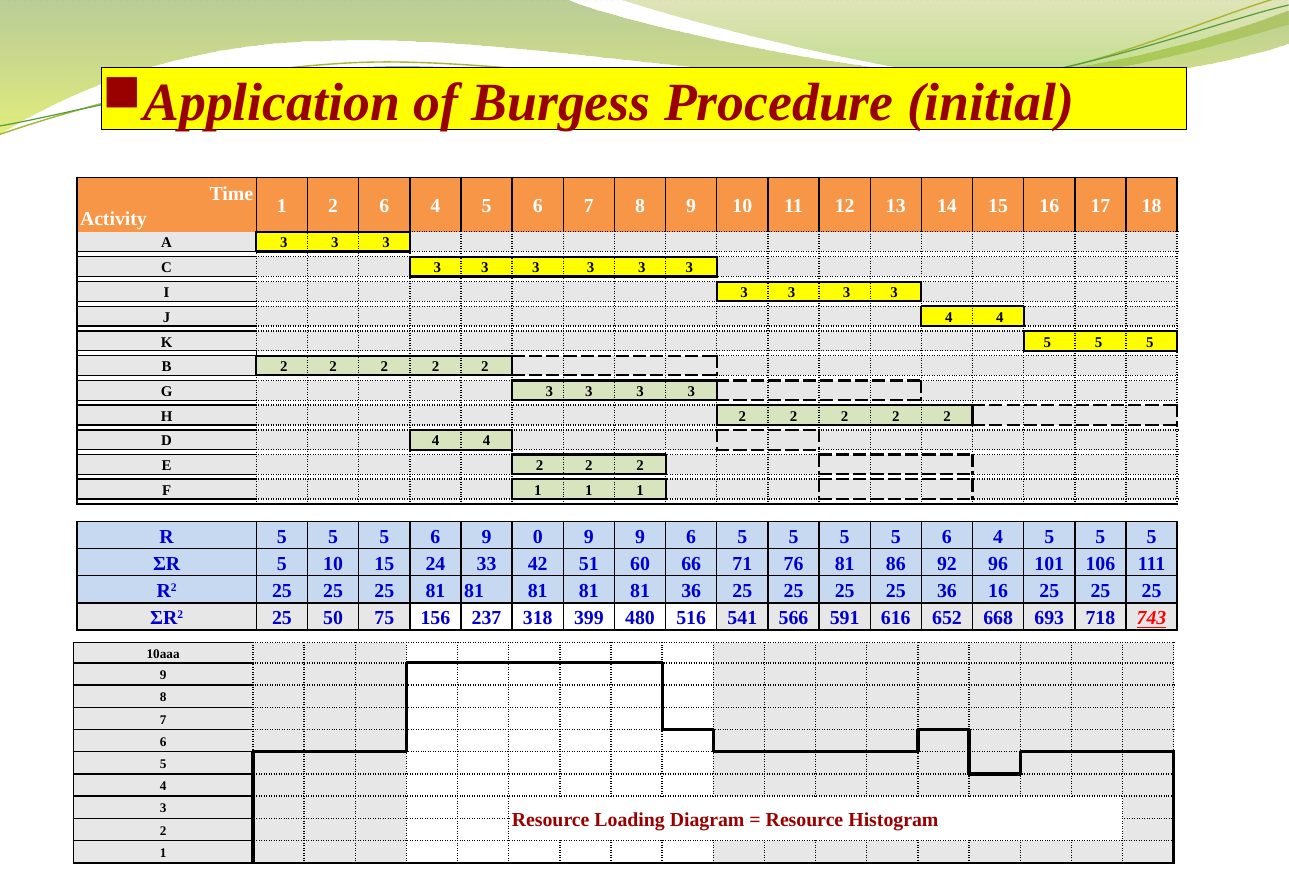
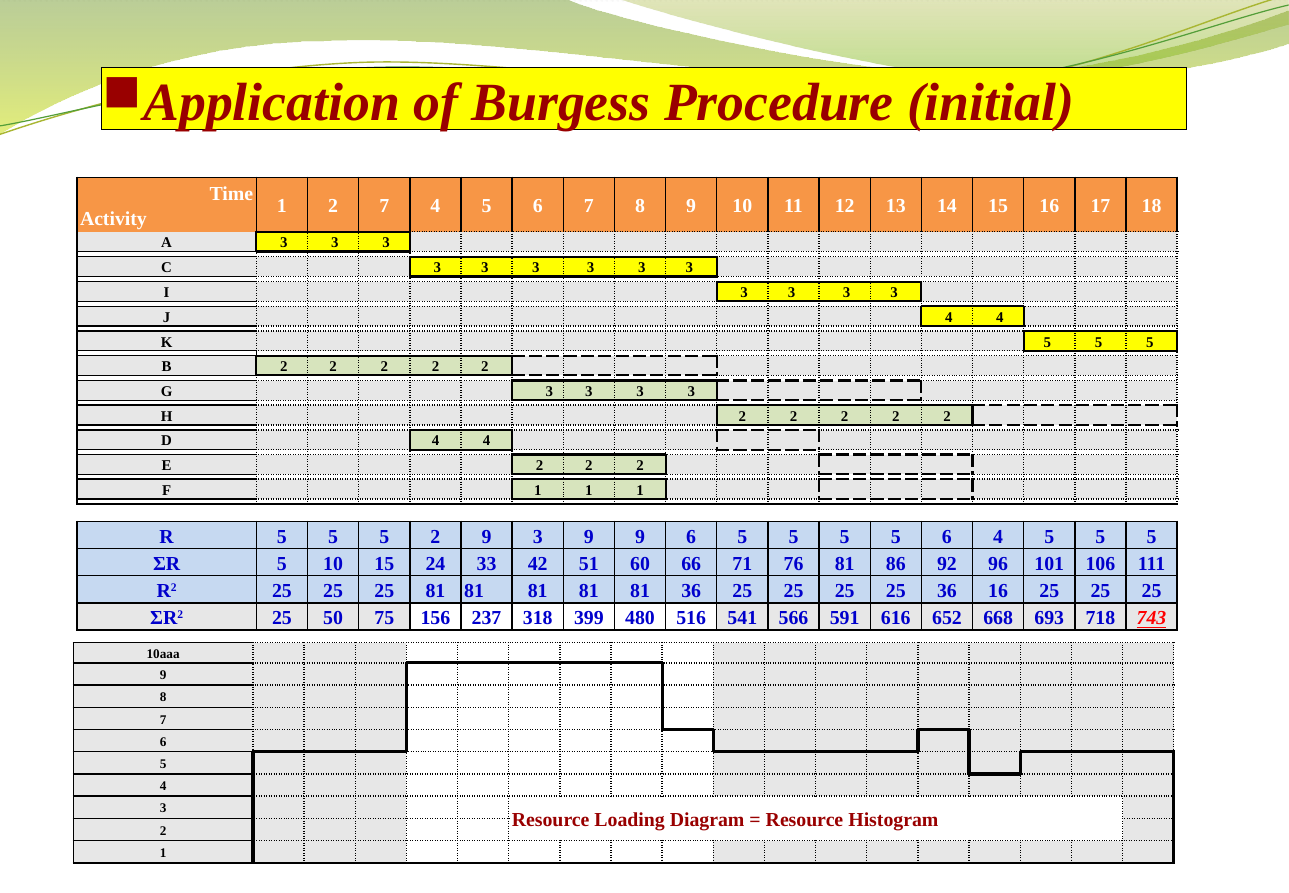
2 6: 6 -> 7 (384, 206)
6: 6 -> 2 (435, 536)
9 0: 0 -> 3 (538, 536)
